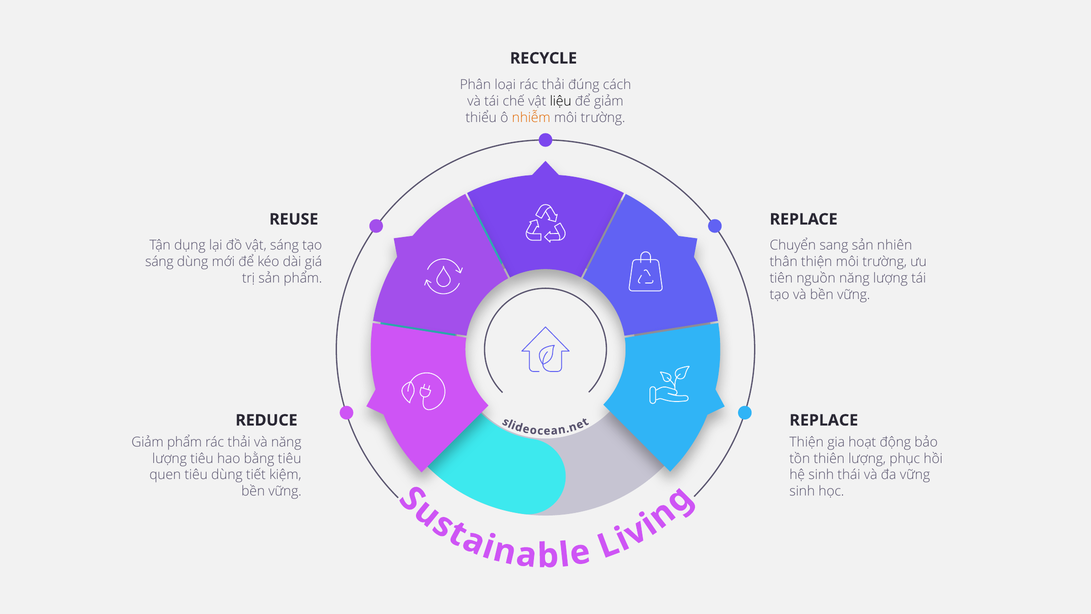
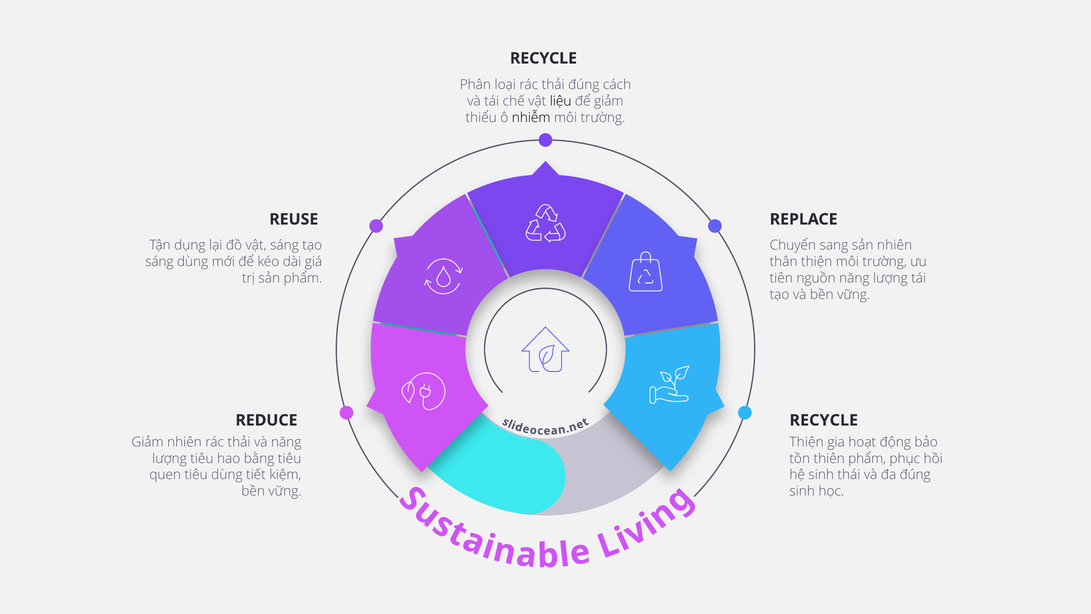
nhiễm colour: orange -> black (531, 118)
REPLACE: REPLACE -> RECYCLE (824, 420)
Giảm phẩm: phẩm -> nhiên (184, 442)
thiên lượng: lượng -> phẩm (867, 458)
đa vững: vững -> đúng (915, 475)
